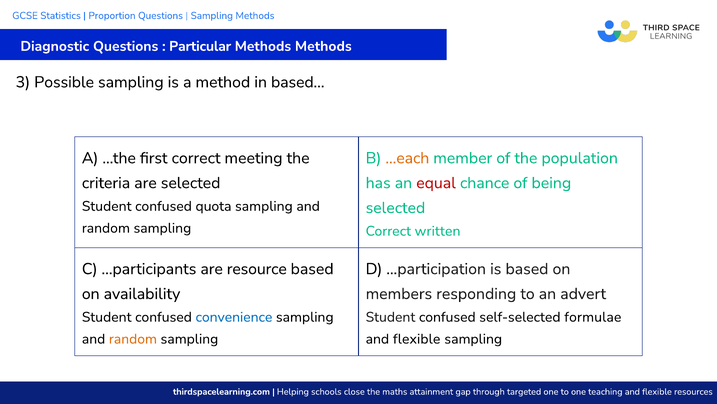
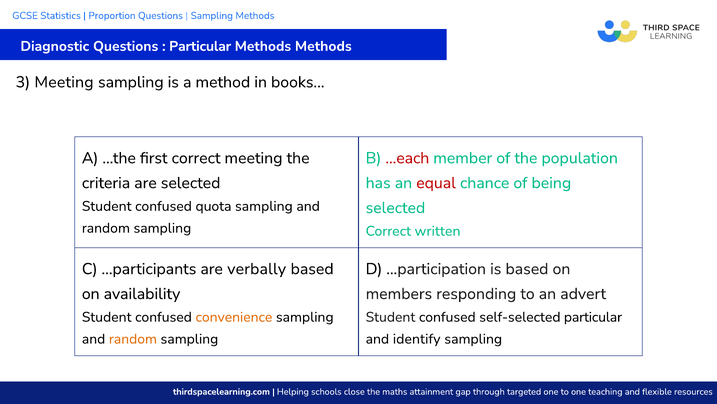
3 Possible: Possible -> Meeting (64, 82)
based…: based… -> books… (298, 82)
…each colour: orange -> red (407, 158)
resource: resource -> verbally (257, 268)
convenience colour: blue -> orange (234, 317)
self-selected formulae: formulae -> particular (593, 317)
flexible: flexible -> identify (417, 338)
